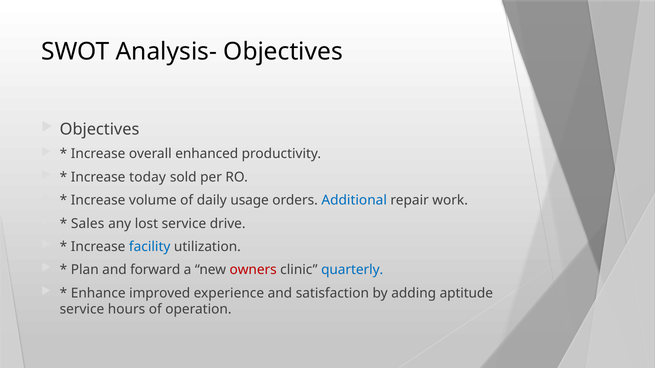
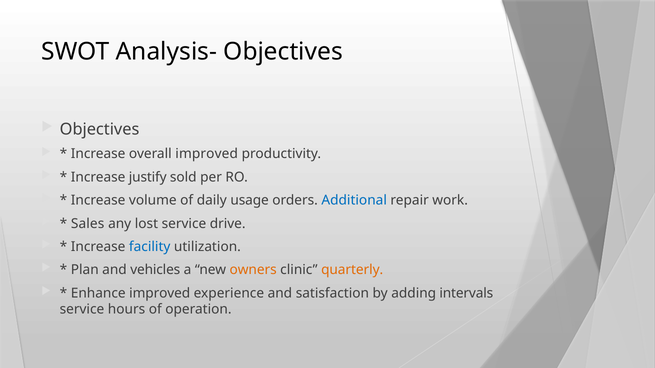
overall enhanced: enhanced -> improved (207, 154)
today: today -> justify (148, 177)
forward: forward -> vehicles (155, 270)
owners colour: red -> orange (253, 270)
quarterly colour: blue -> orange (352, 270)
aptitude: aptitude -> intervals (466, 293)
